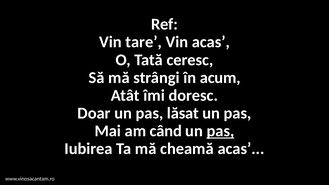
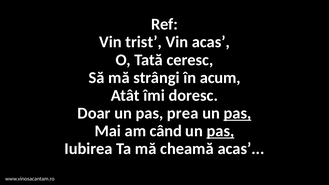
tare: tare -> trist (144, 42)
lăsat: lăsat -> prea (183, 113)
pas underline: none -> present (237, 113)
